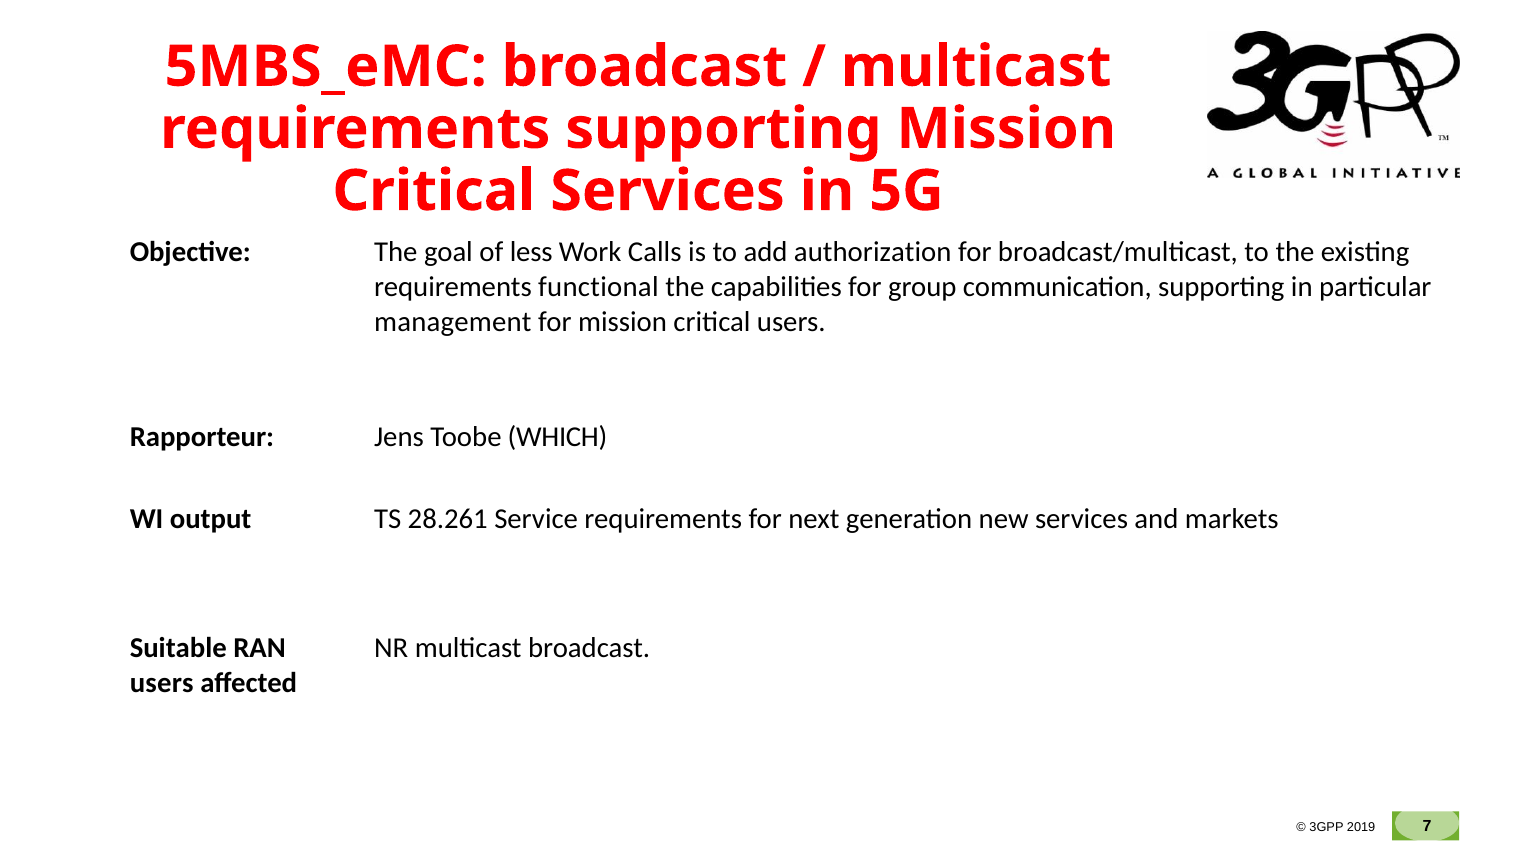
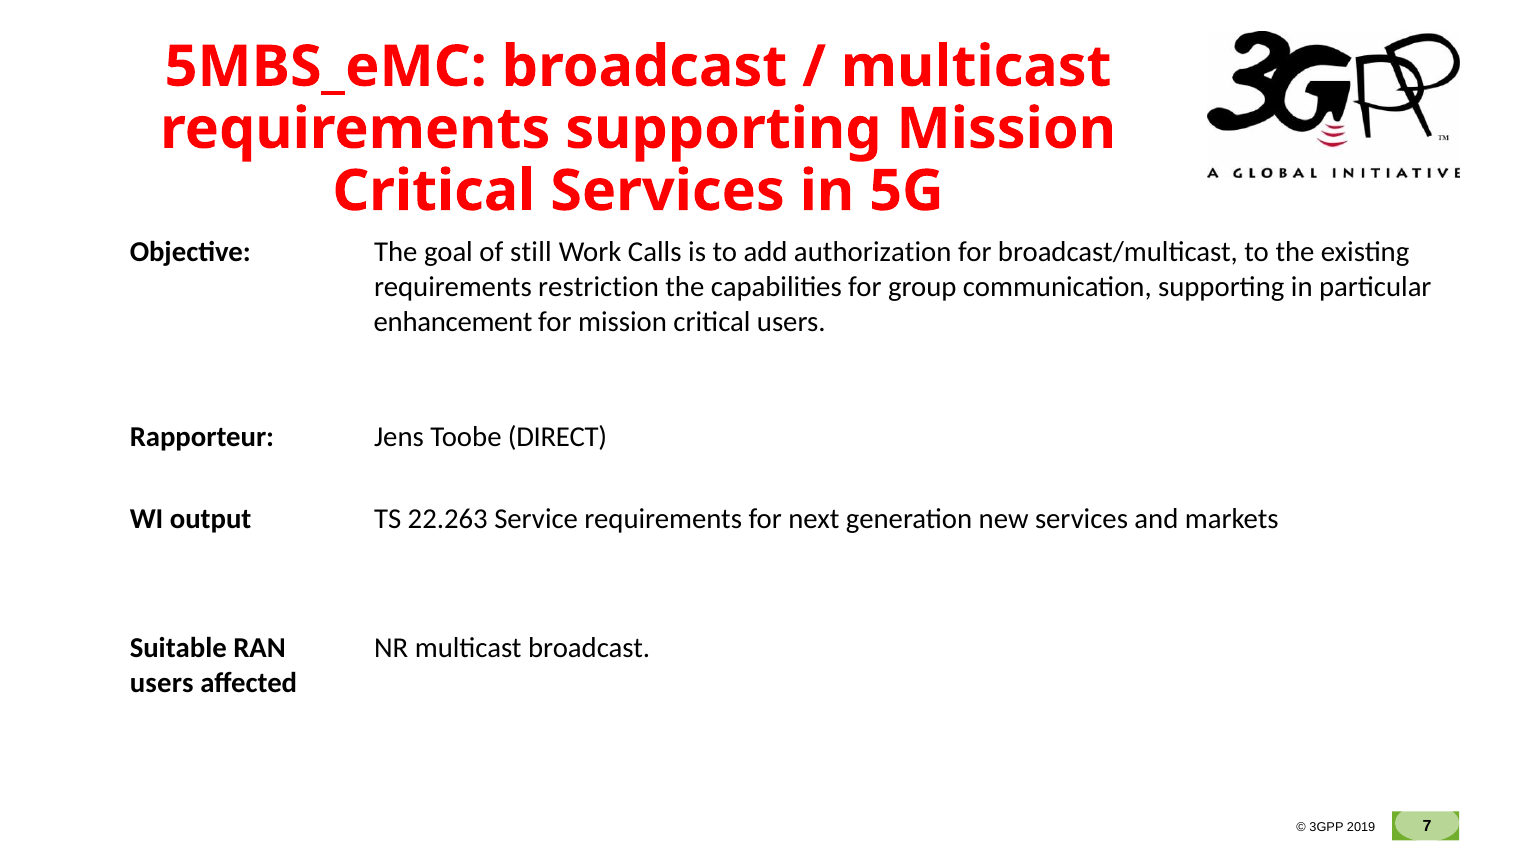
less: less -> still (531, 252)
functional: functional -> restriction (599, 287)
management: management -> enhancement (453, 322)
WHICH: WHICH -> DIRECT (558, 437)
28.261: 28.261 -> 22.263 (448, 519)
